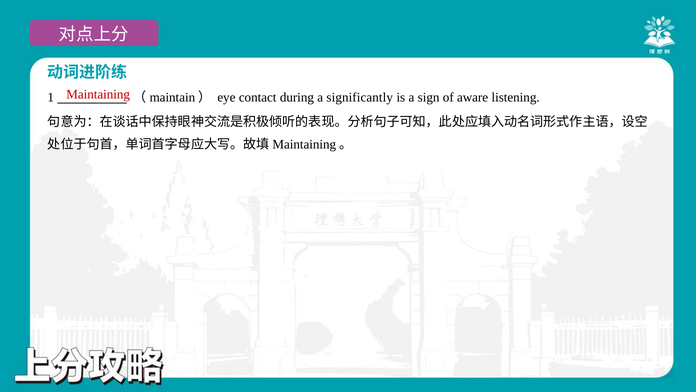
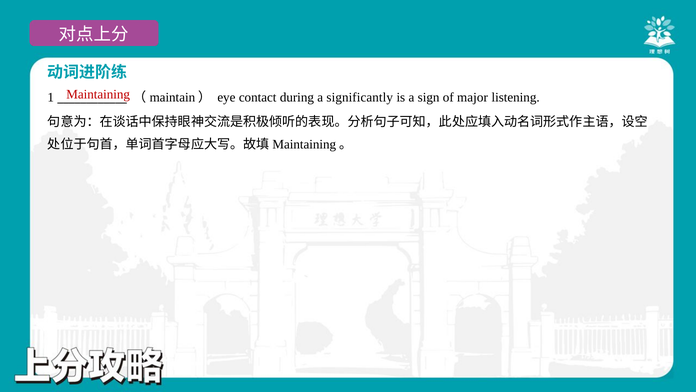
aware: aware -> major (472, 97)
